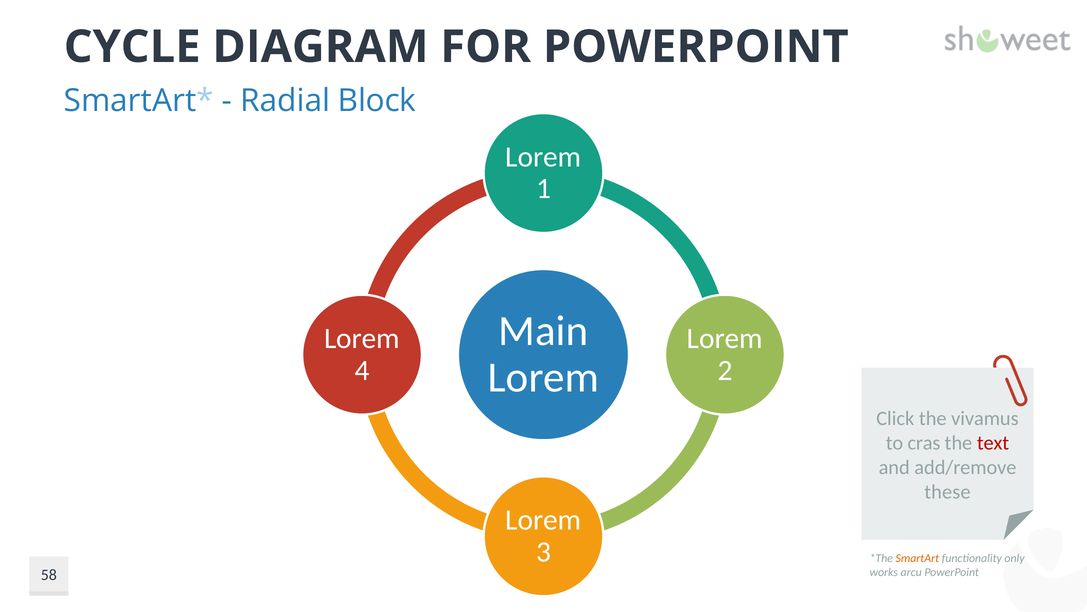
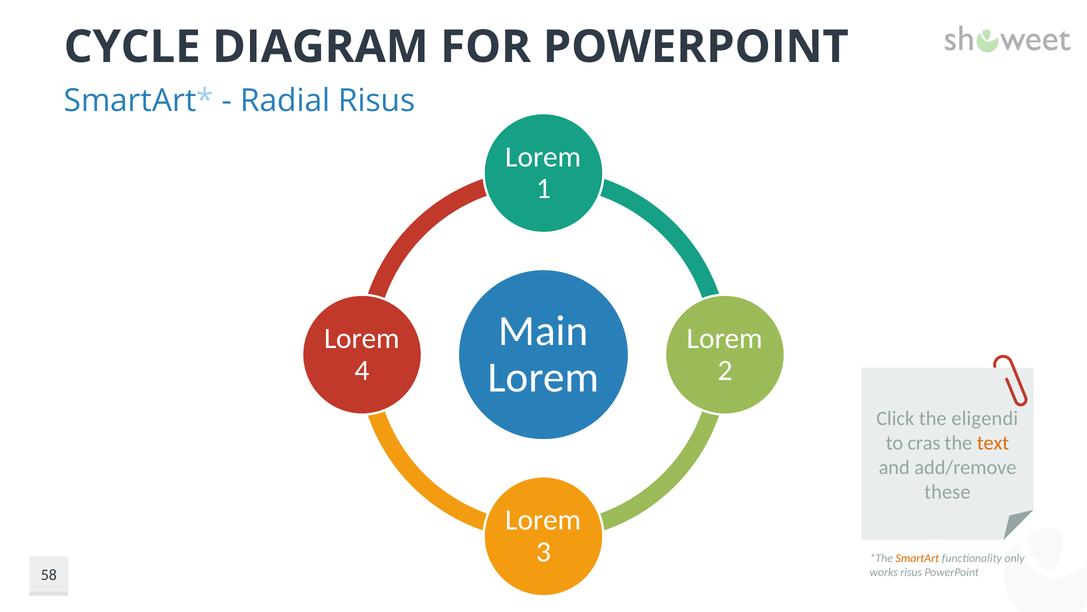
Radial Block: Block -> Risus (377, 101)
vivamus: vivamus -> eligendi (985, 418)
text colour: red -> orange (993, 443)
works arcu: arcu -> risus (911, 572)
